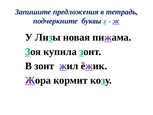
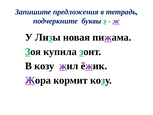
В зонт: зонт -> козу (44, 66)
